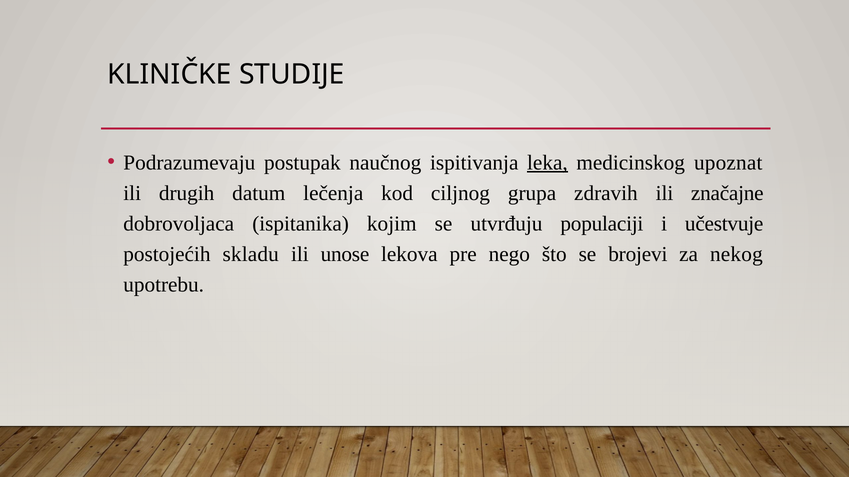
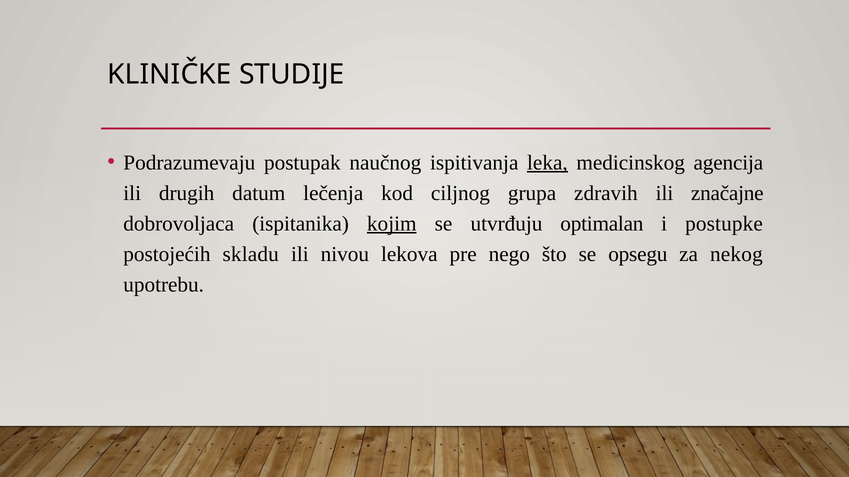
upoznat: upoznat -> agencija (728, 163)
kojim underline: none -> present (392, 224)
populaciji: populaciji -> optimalan (602, 224)
učestvuje: učestvuje -> postupke (724, 224)
unose: unose -> nivou (345, 255)
brojevi: brojevi -> opsegu (638, 255)
